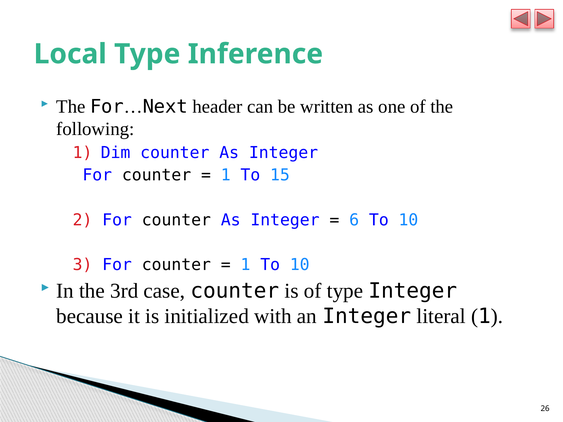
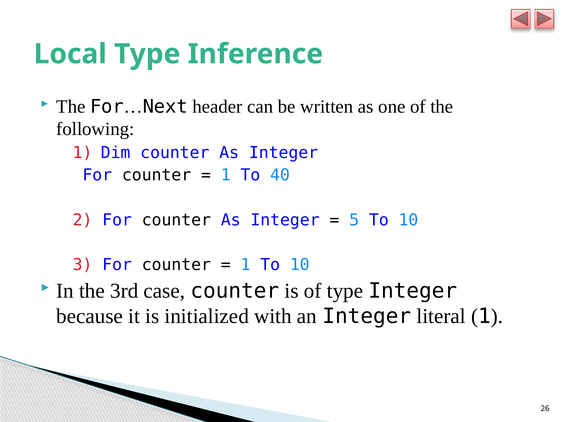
15: 15 -> 40 (280, 175)
6: 6 -> 5 (354, 220)
